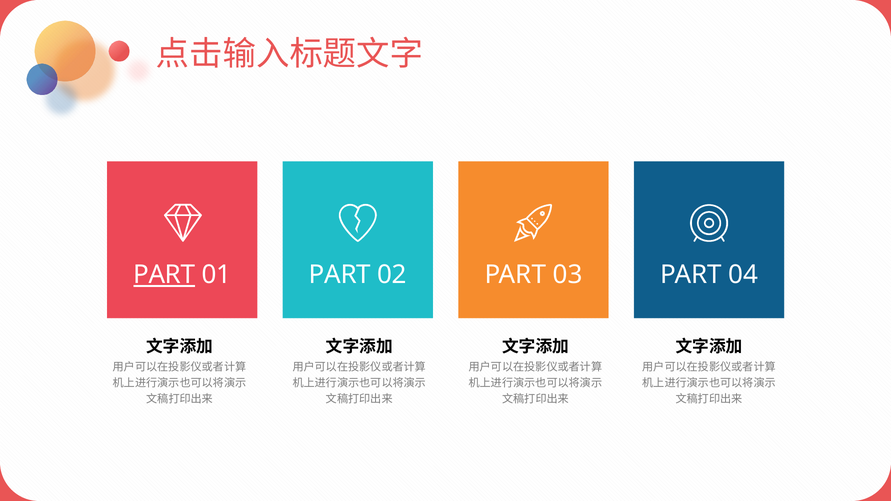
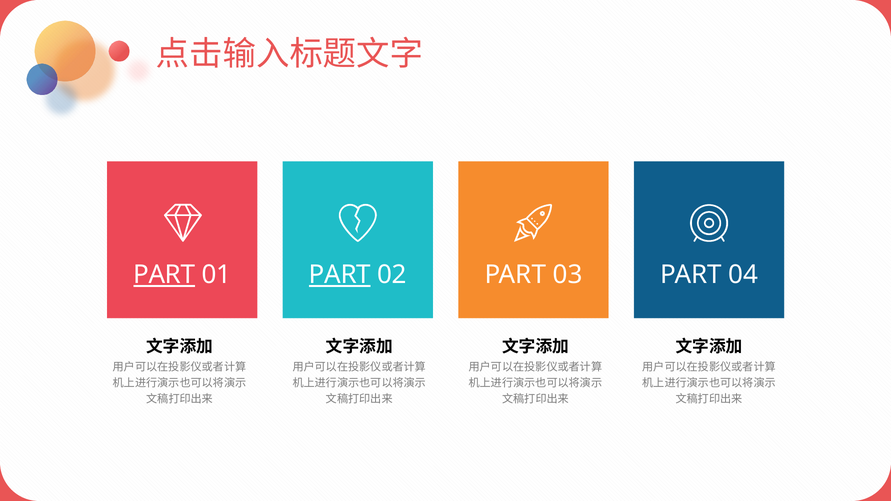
PART underline: none -> present (340, 275)
